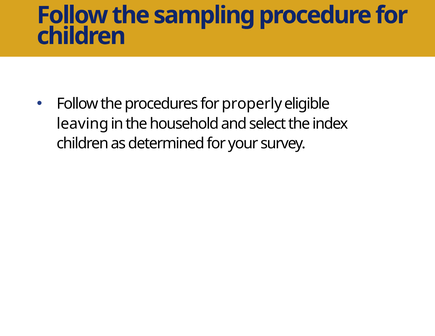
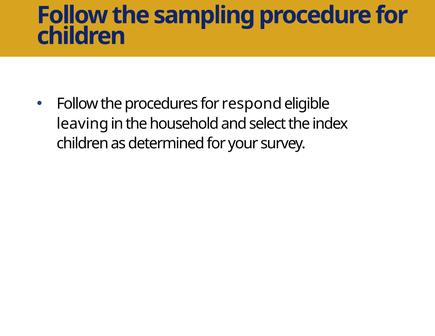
properly: properly -> respond (252, 104)
